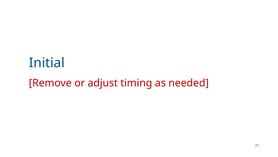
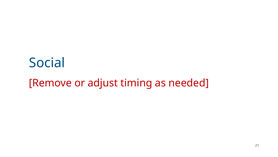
Initial: Initial -> Social (47, 63)
